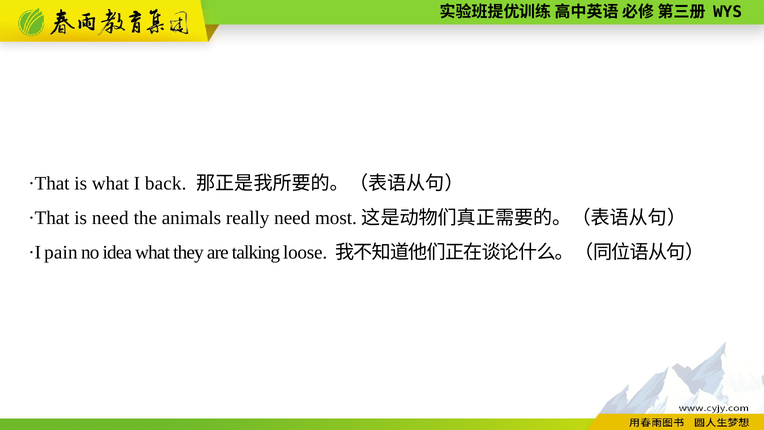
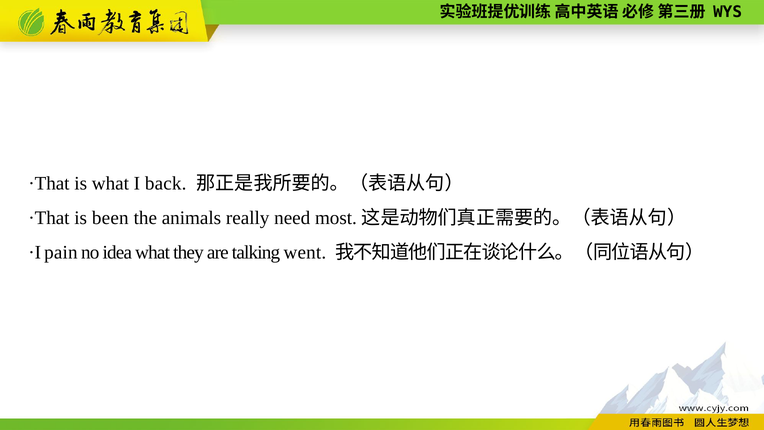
is need: need -> been (110, 218)
loose: loose -> went (305, 252)
